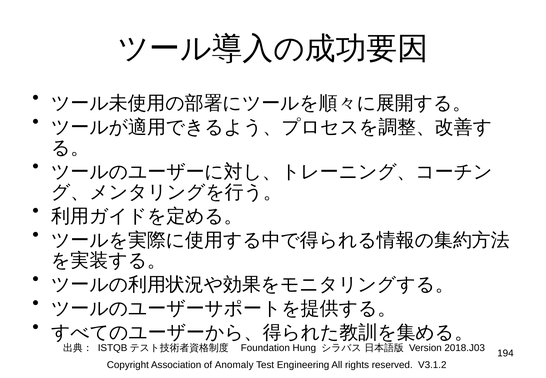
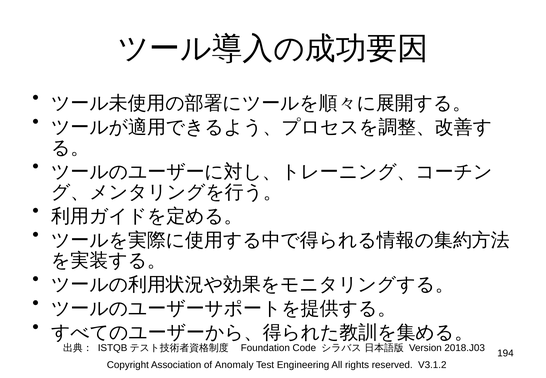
Hung: Hung -> Code (304, 348)
